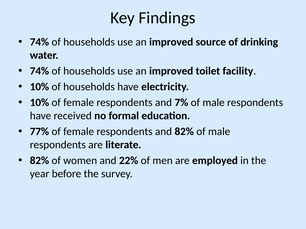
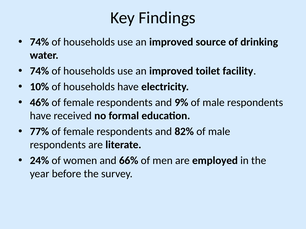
10%: 10% -> 46% (39, 103)
7%: 7% -> 9% (181, 103)
82%: 82% -> 24% (39, 161)
22%: 22% -> 66% (129, 161)
